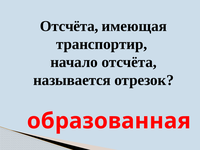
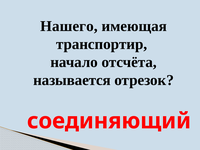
Отсчёта: Отсчёта -> Нашего (69, 26)
образованная: образованная -> соединяющий (109, 121)
